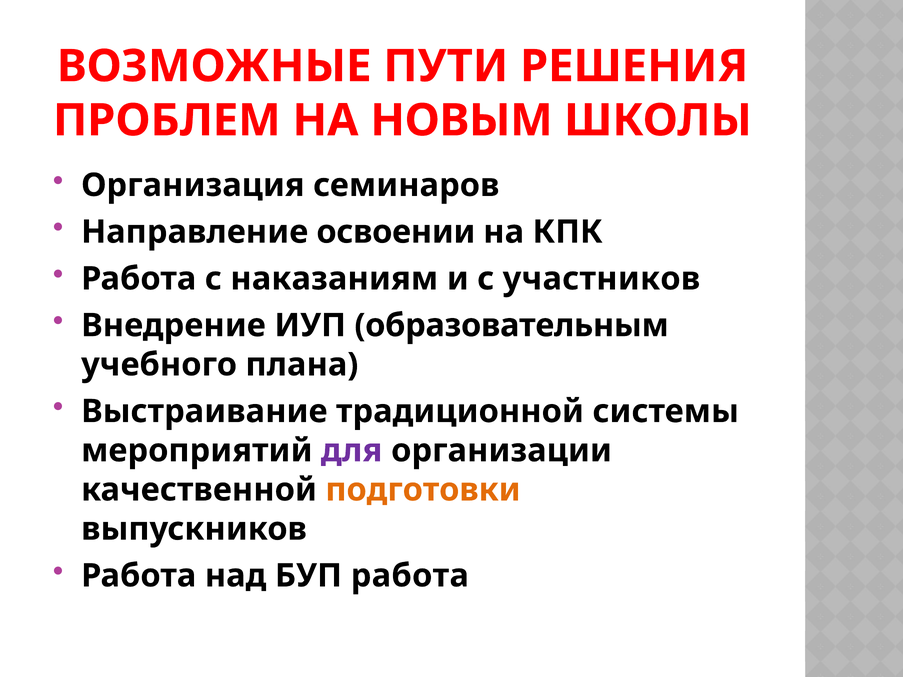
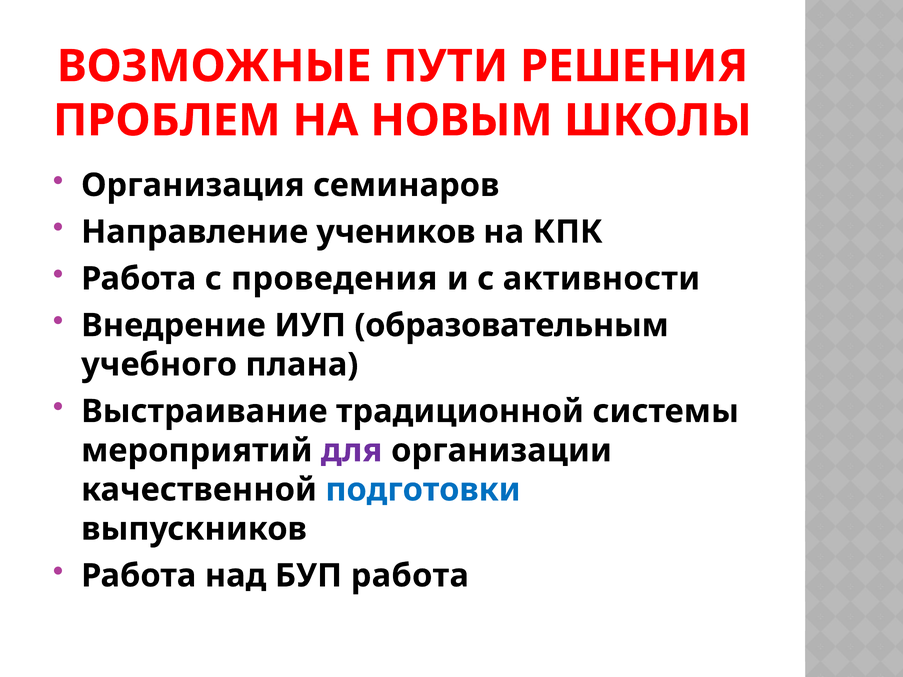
освоении: освоении -> учеников (396, 232)
наказаниям: наказаниям -> проведения (334, 279)
участников: участников -> активности (601, 279)
подготовки colour: orange -> blue (423, 490)
